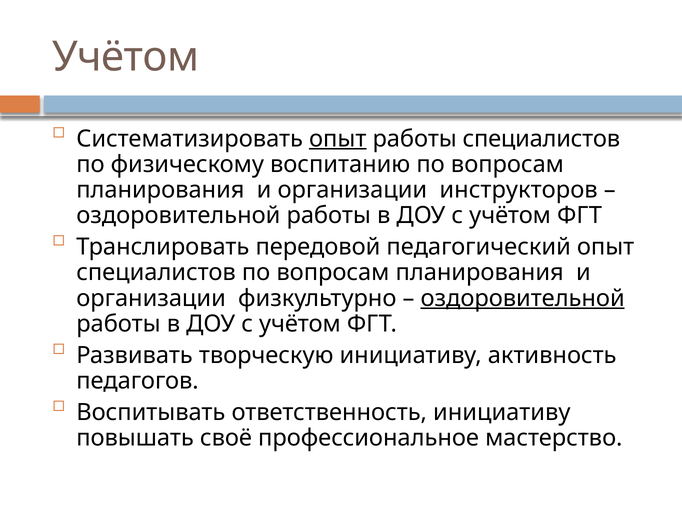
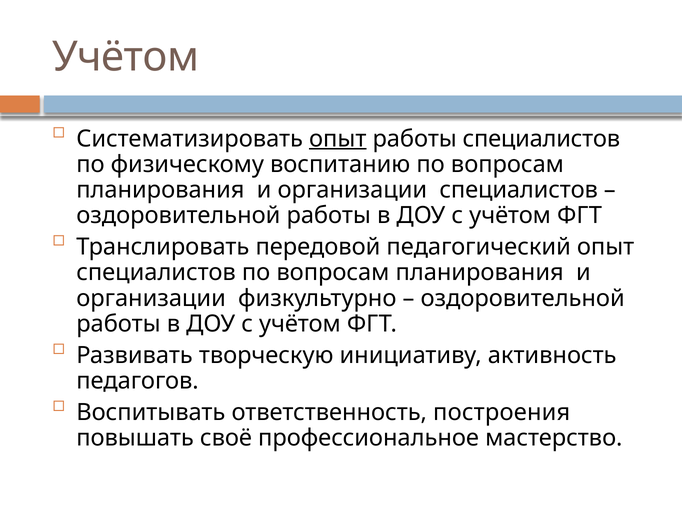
организации инструкторов: инструкторов -> специалистов (519, 190)
оздоровительной underline: present -> none (523, 298)
ответственность инициативу: инициативу -> построения (502, 412)
